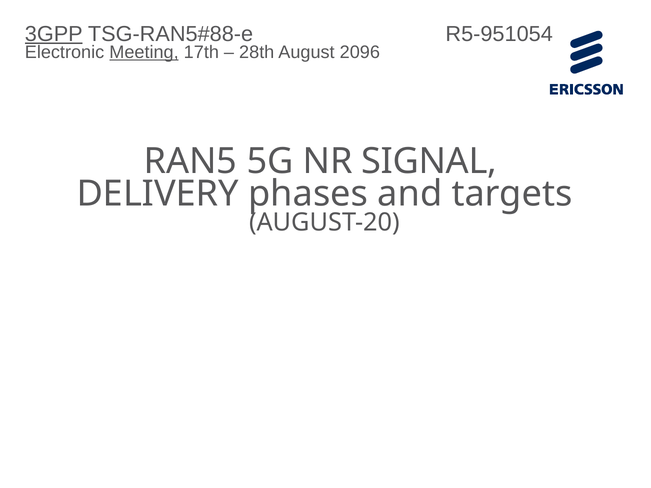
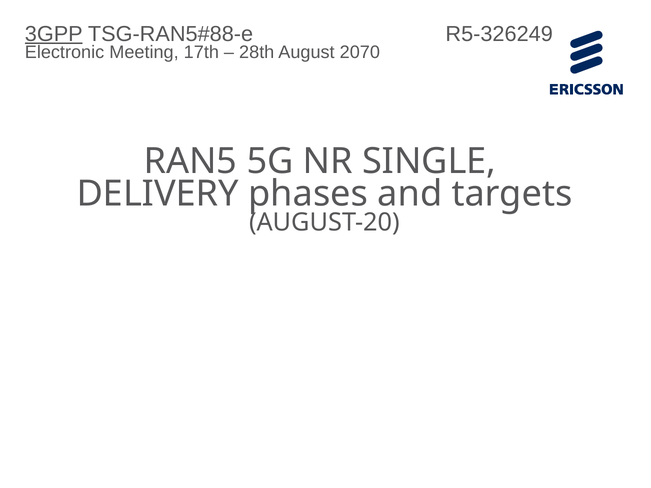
R5-951054: R5-951054 -> R5-326249 (499, 34)
Meeting underline: present -> none (144, 52)
2096: 2096 -> 2070 (360, 52)
SIGNAL: SIGNAL -> SINGLE (429, 162)
